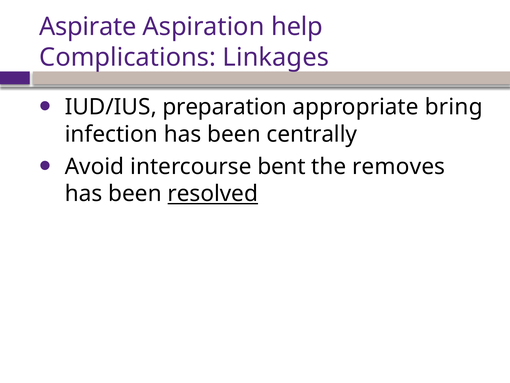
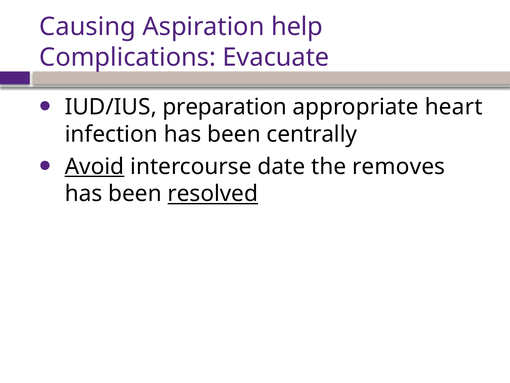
Aspirate: Aspirate -> Causing (88, 27)
Linkages: Linkages -> Evacuate (276, 57)
bring: bring -> heart (454, 107)
Avoid underline: none -> present (95, 166)
bent: bent -> date (281, 166)
